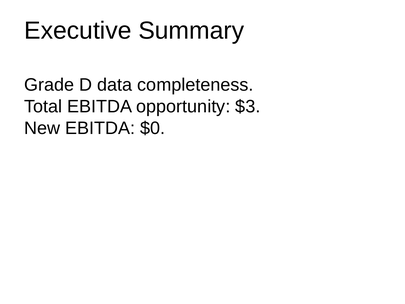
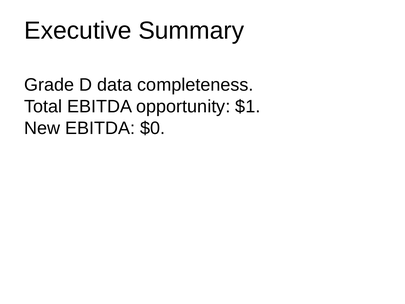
$3: $3 -> $1 (248, 107)
